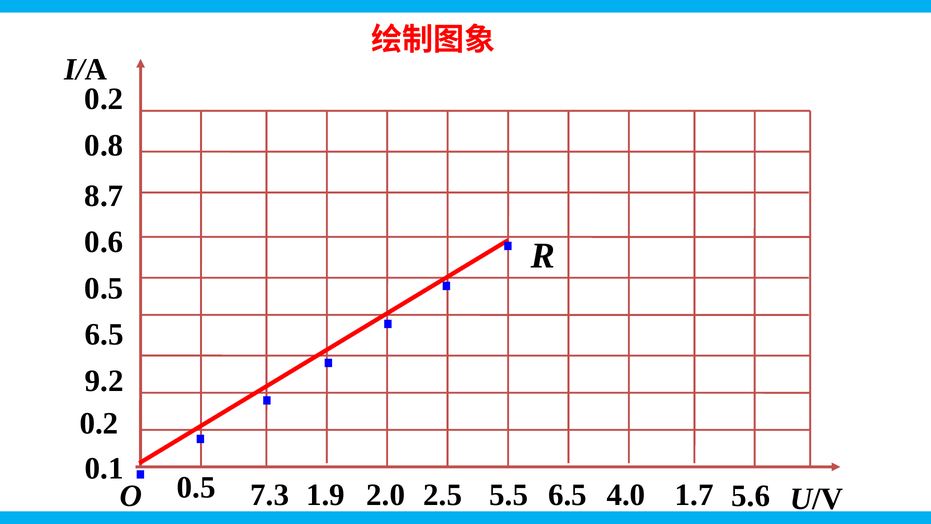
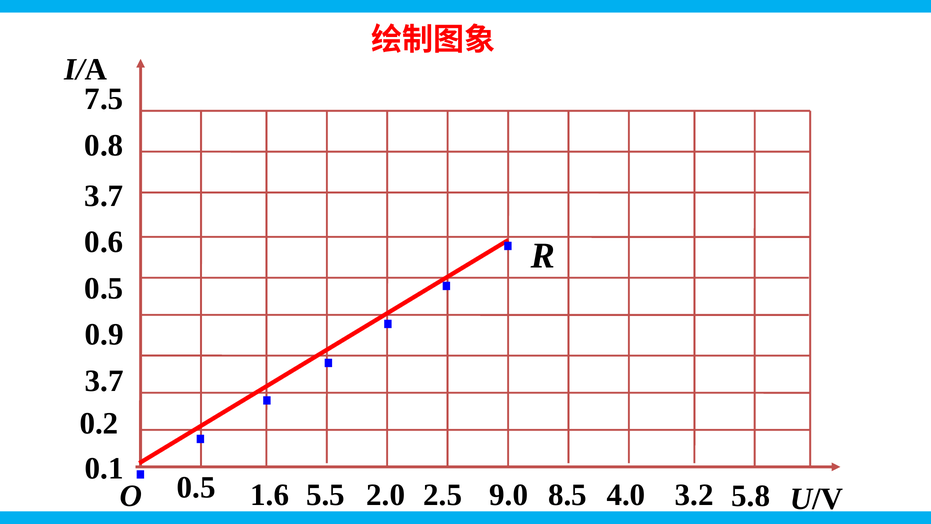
0.2: 0.2 -> 7.5 (104, 99)
8.7: 8.7 -> 3.7 (104, 196)
6.5: 6.5 -> 0.9 (104, 334)
9.2: 9.2 -> 3.7 (104, 381)
1.7: 1.7 -> 3.2 (694, 495)
7.3: 7.3 -> 1.6 (270, 495)
1.9: 1.9 -> 5.5 (325, 495)
2.5 6.5: 6.5 -> 8.5 (567, 495)
5.5: 5.5 -> 9.0 (509, 495)
5.6: 5.6 -> 5.8 (751, 496)
